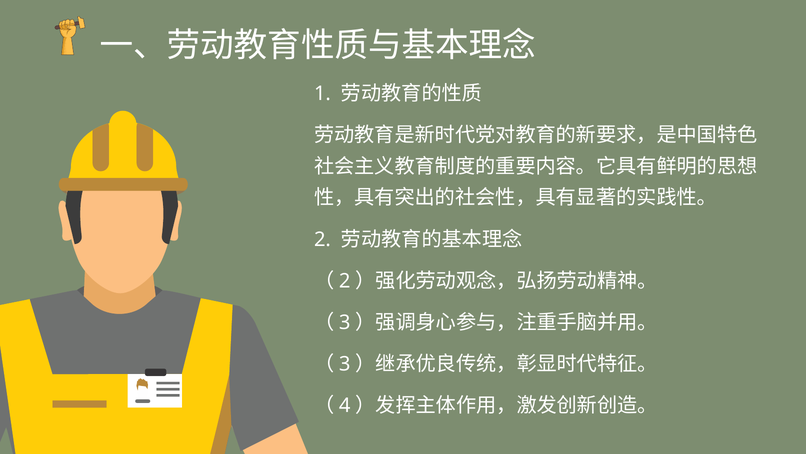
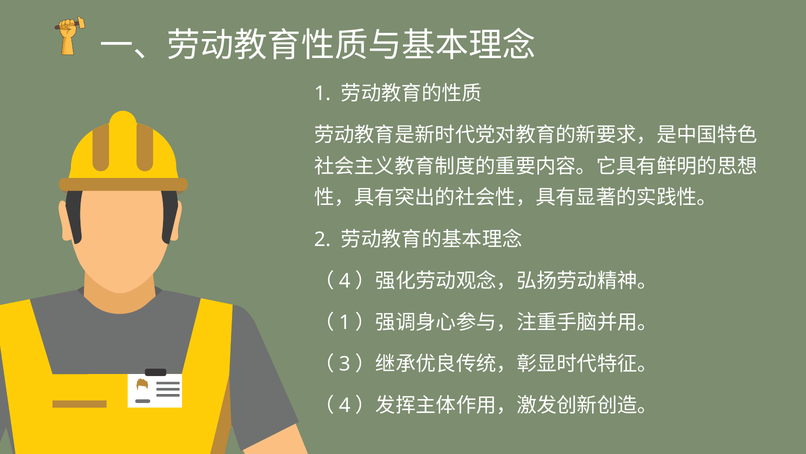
2: 2 -> 4 (345, 281)
3: 3 -> 1 (345, 322)
